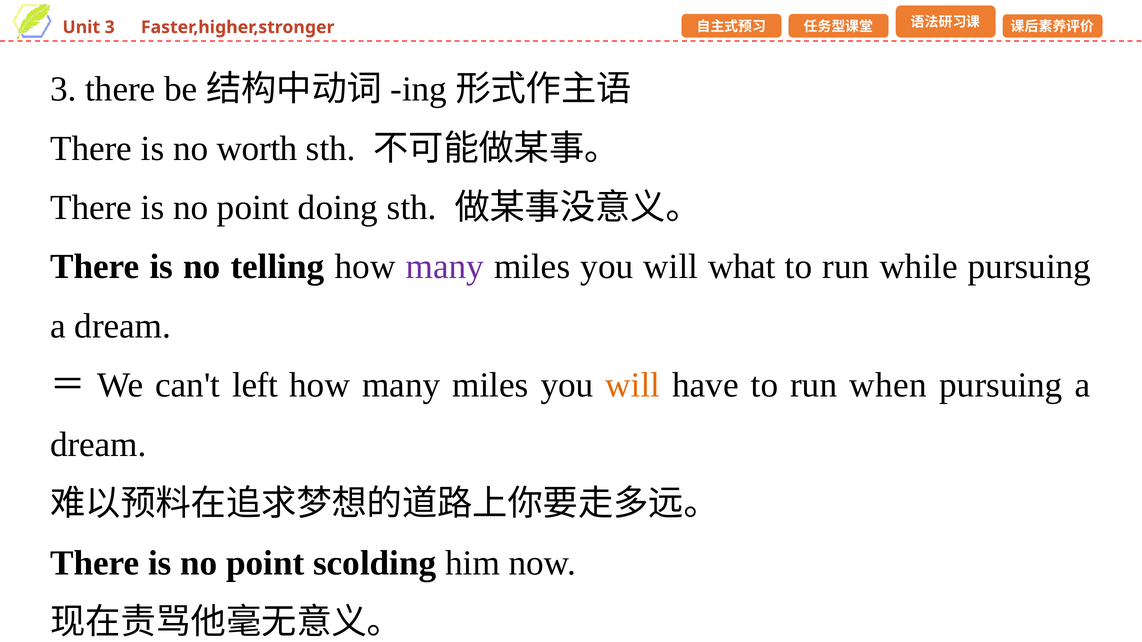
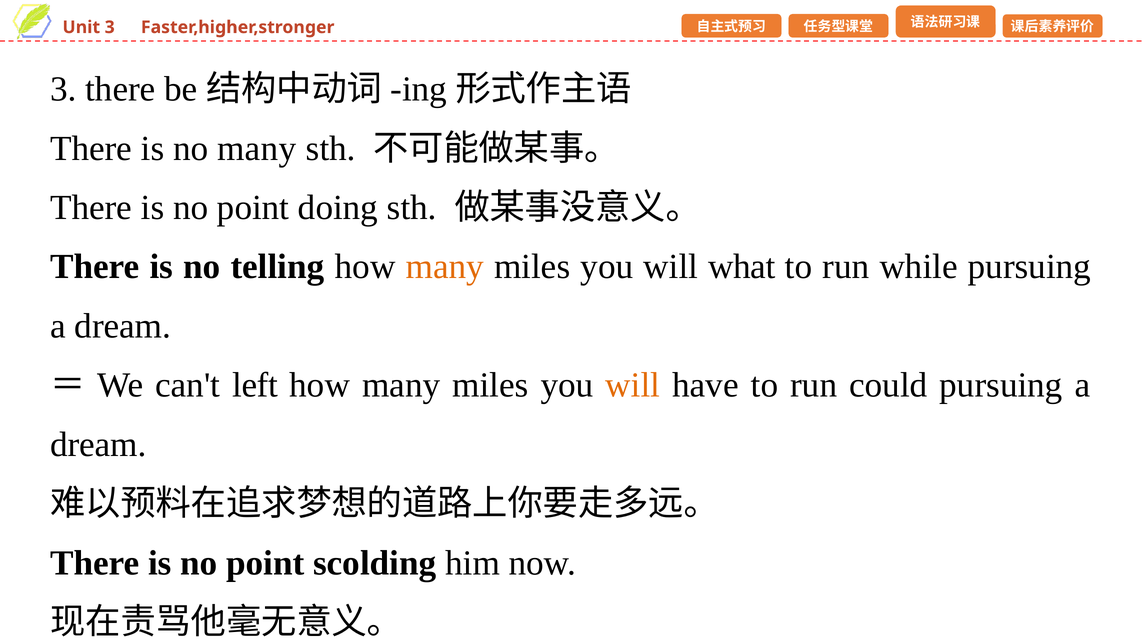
no worth: worth -> many (257, 149)
many colour: purple -> orange (445, 267)
when: when -> could (888, 385)
